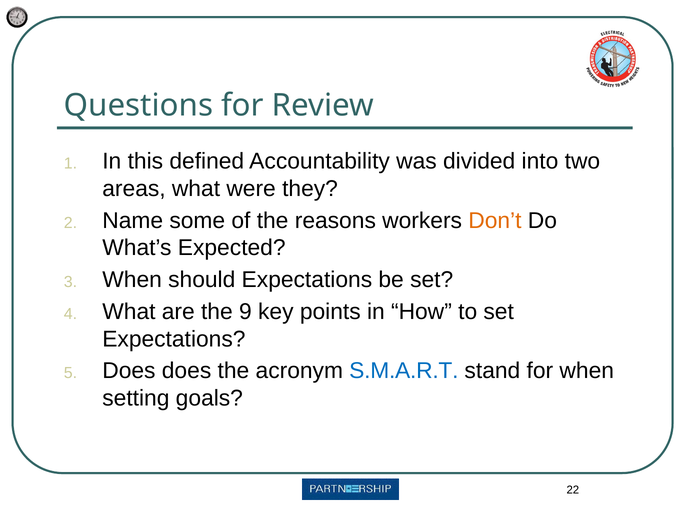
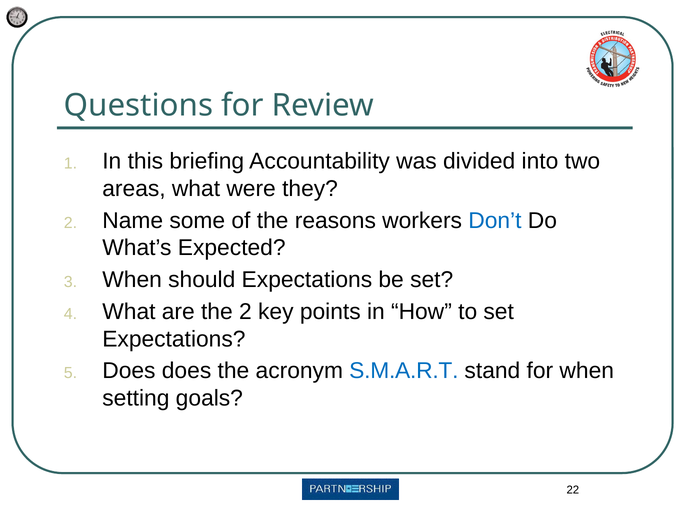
defined: defined -> briefing (207, 161)
Don’t colour: orange -> blue (495, 220)
the 9: 9 -> 2 (245, 312)
